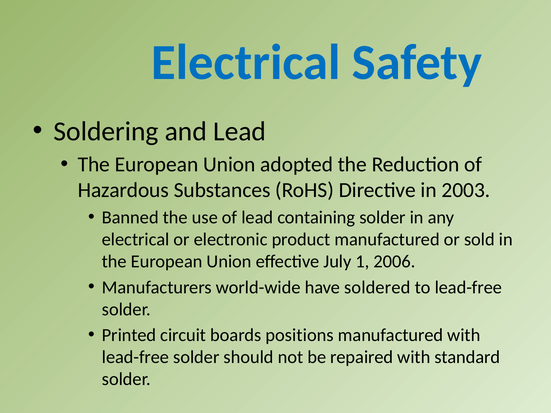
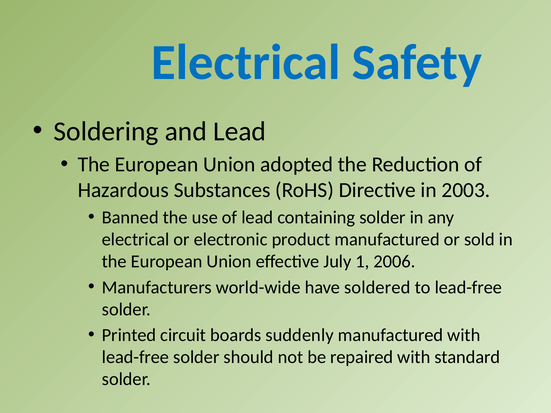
positions: positions -> suddenly (300, 335)
